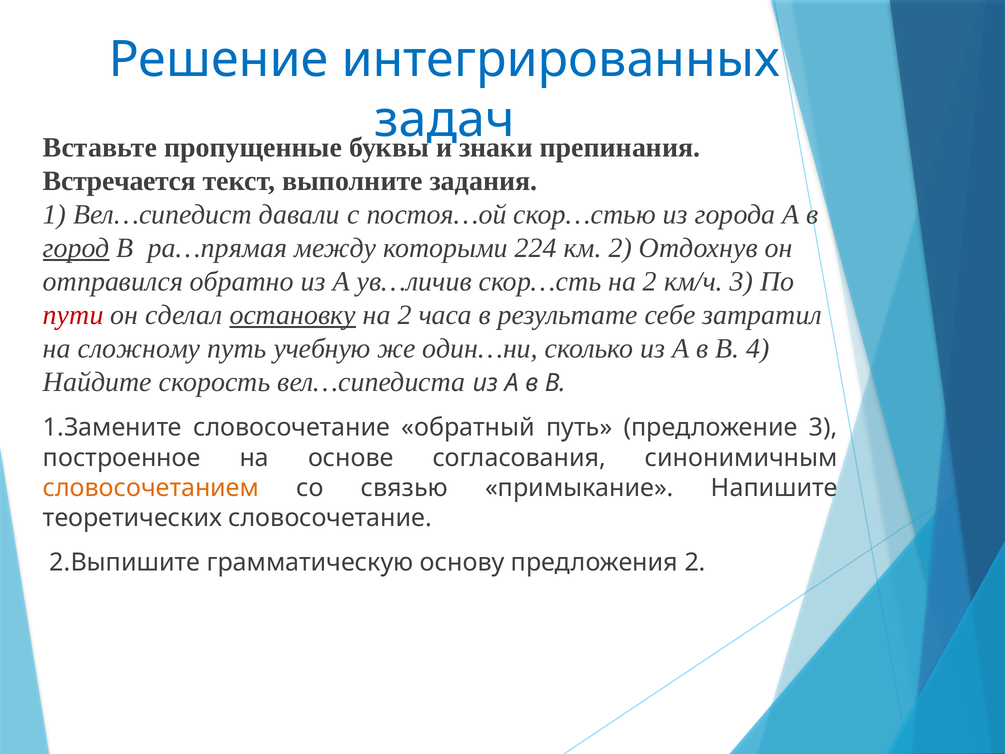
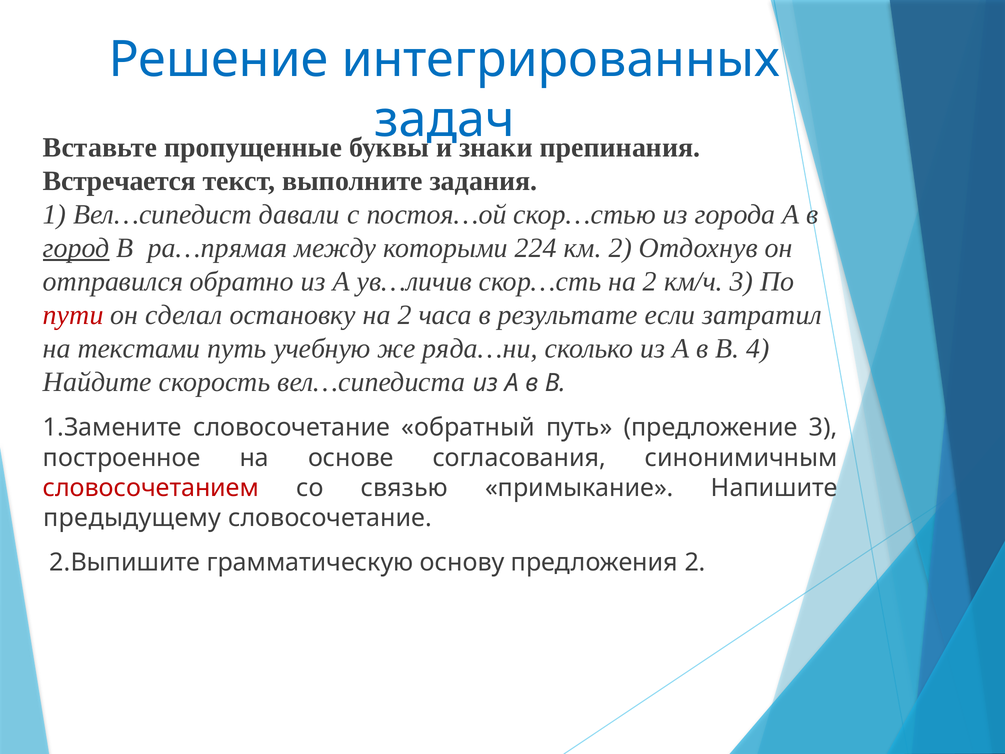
остановку underline: present -> none (293, 315)
себе: себе -> если (670, 315)
сложному: сложному -> текстами (139, 348)
один…ни: один…ни -> ряда…ни (480, 348)
словосочетанием colour: orange -> red (151, 488)
теоретических: теоретических -> предыдущему (132, 518)
